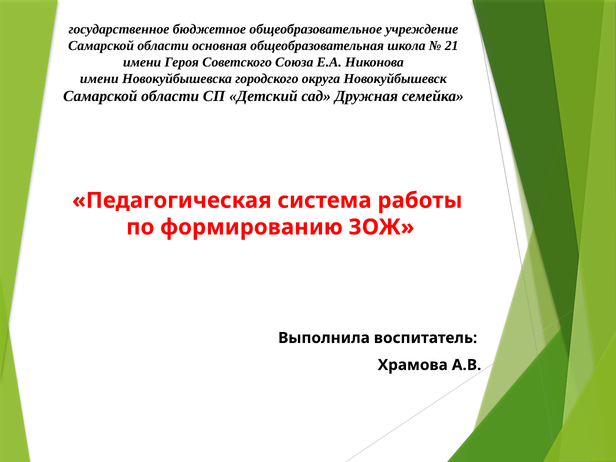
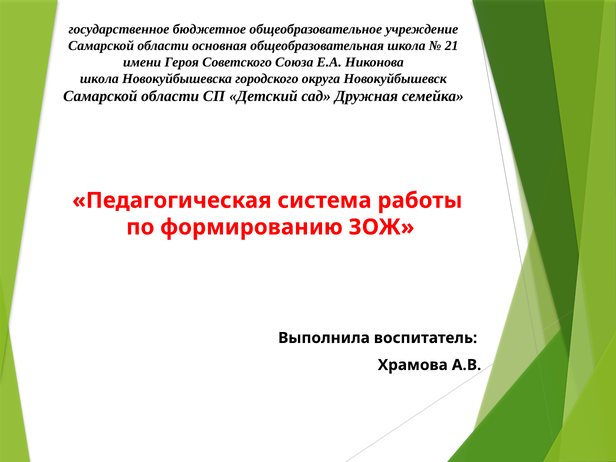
имени: имени -> школа (99, 79)
